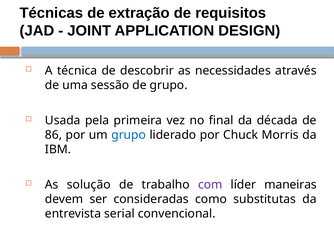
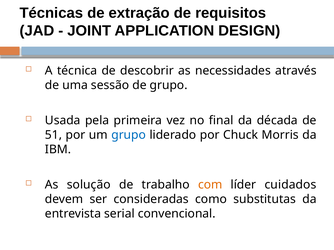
86: 86 -> 51 (53, 135)
com colour: purple -> orange (210, 185)
maneiras: maneiras -> cuidados (290, 185)
